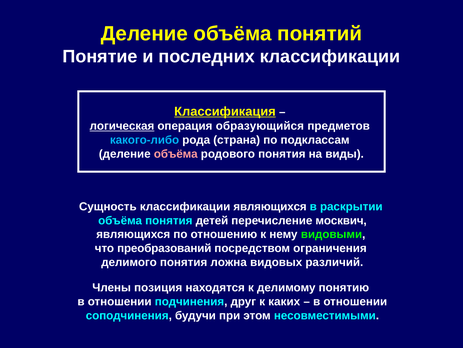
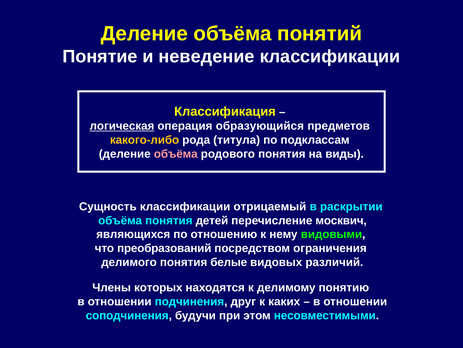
последних: последних -> неведение (207, 56)
Классификация underline: present -> none (225, 111)
какого-либо colour: light blue -> yellow (145, 140)
страна: страна -> титула (237, 140)
классификации являющихся: являющихся -> отрицаемый (270, 206)
ложна: ложна -> белые (229, 262)
позиция: позиция -> которых (158, 287)
